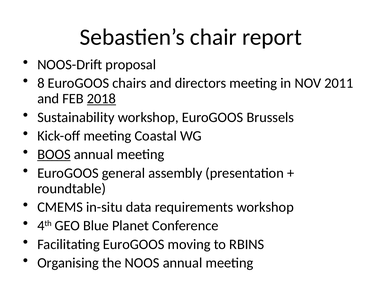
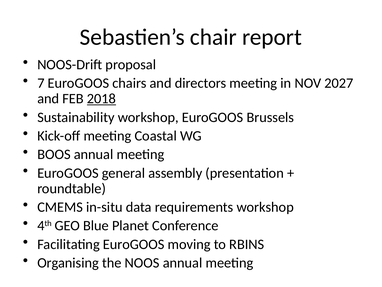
8: 8 -> 7 (41, 83)
2011: 2011 -> 2027 (339, 83)
BOOS underline: present -> none (54, 154)
